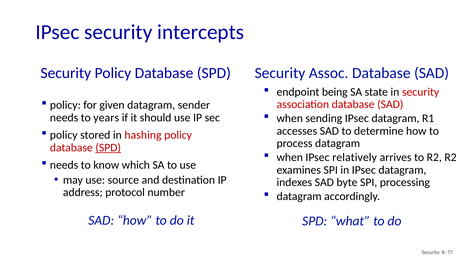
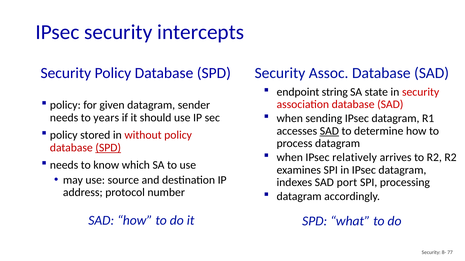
being: being -> string (335, 92)
SAD underline: none -> present (329, 131)
hashing: hashing -> without (143, 135)
byte: byte -> port (347, 183)
